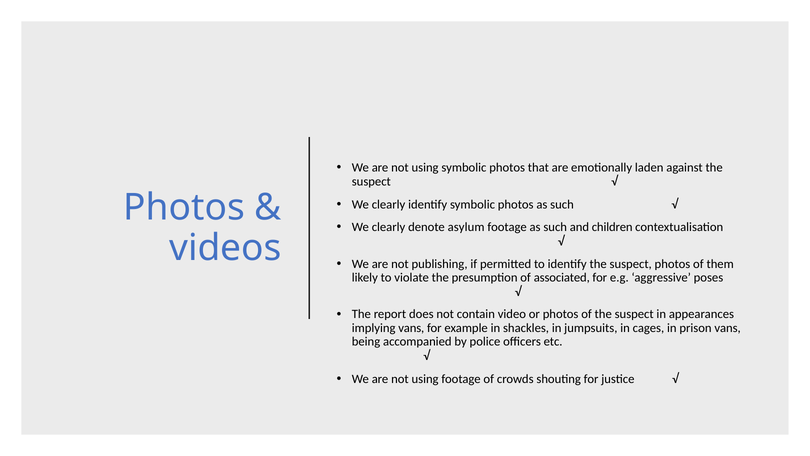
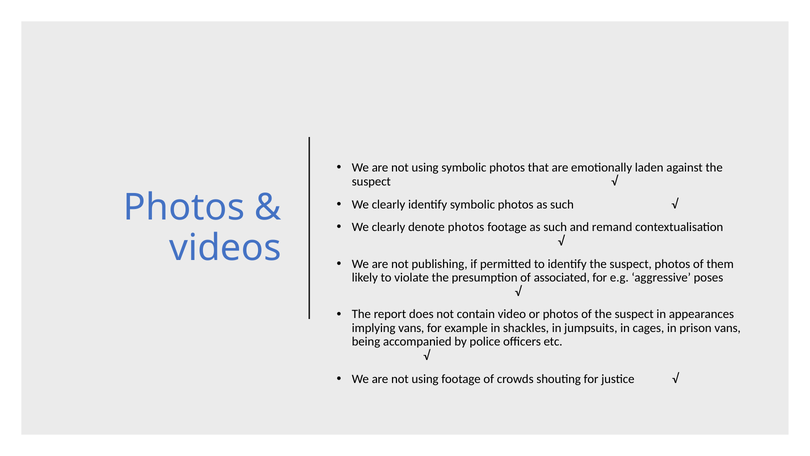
denote asylum: asylum -> photos (466, 227)
children: children -> remand (612, 227)
